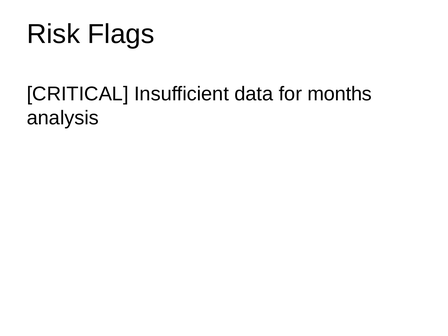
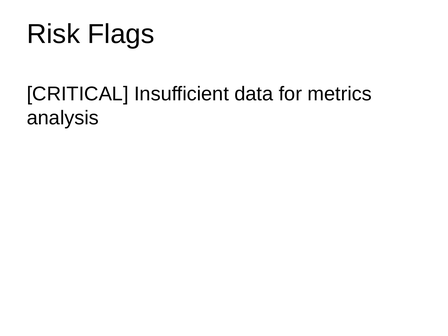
months: months -> metrics (340, 94)
